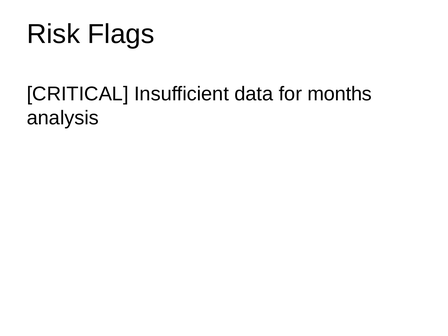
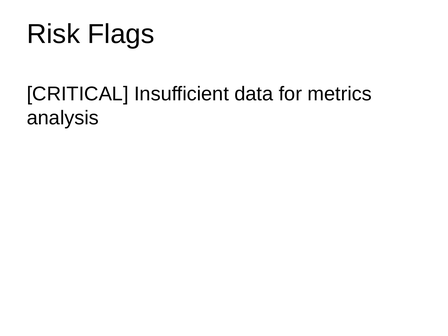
months: months -> metrics (340, 94)
